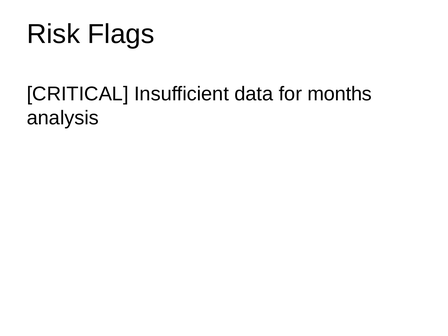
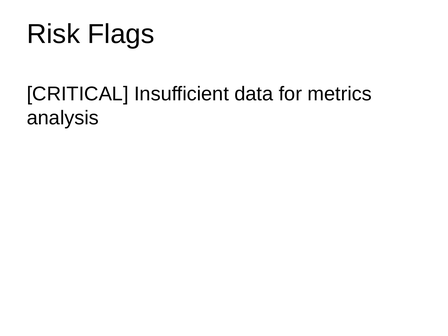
months: months -> metrics (340, 94)
